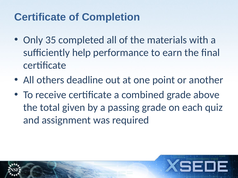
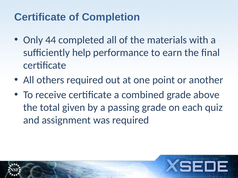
35: 35 -> 44 (51, 40)
others deadline: deadline -> required (85, 80)
